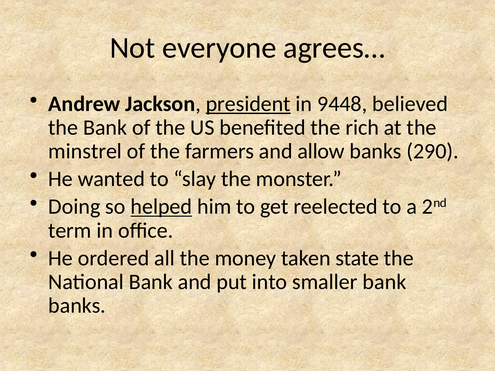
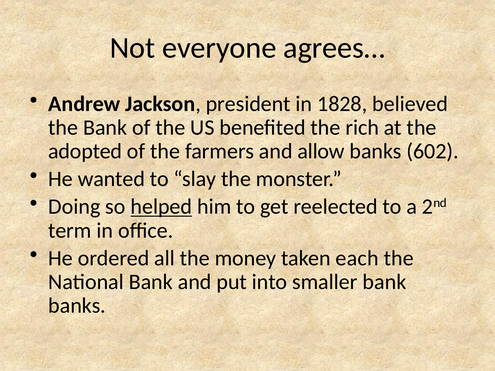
president underline: present -> none (248, 104)
9448: 9448 -> 1828 (342, 104)
minstrel: minstrel -> adopted (85, 151)
290: 290 -> 602 (433, 151)
state: state -> each (357, 258)
